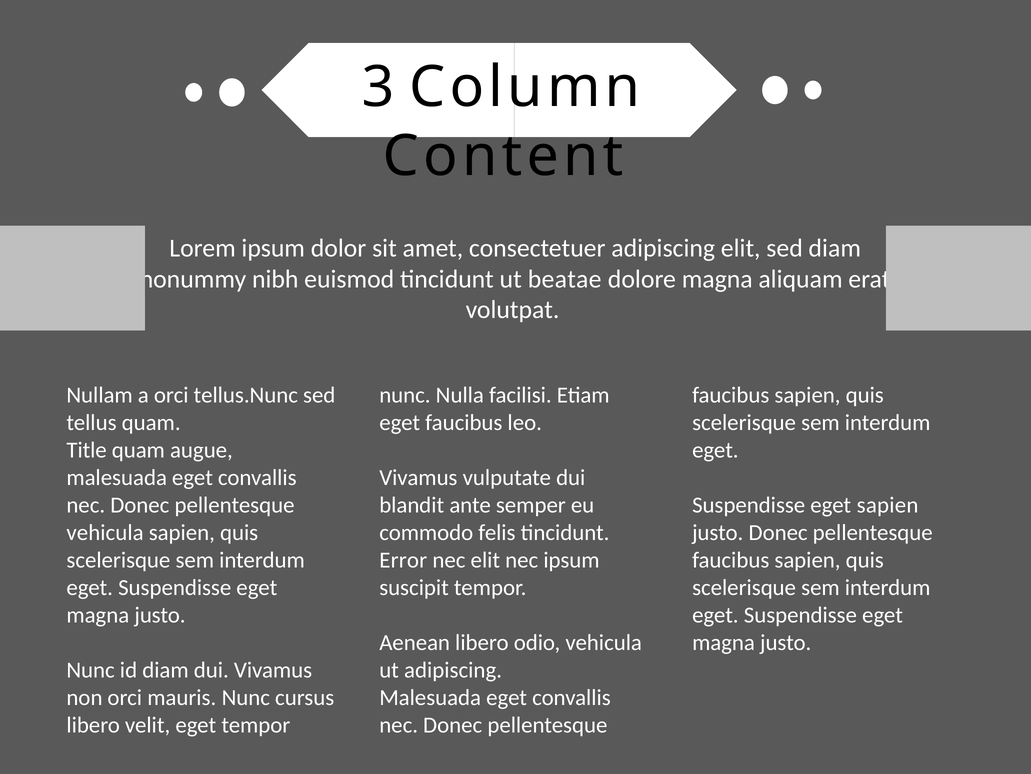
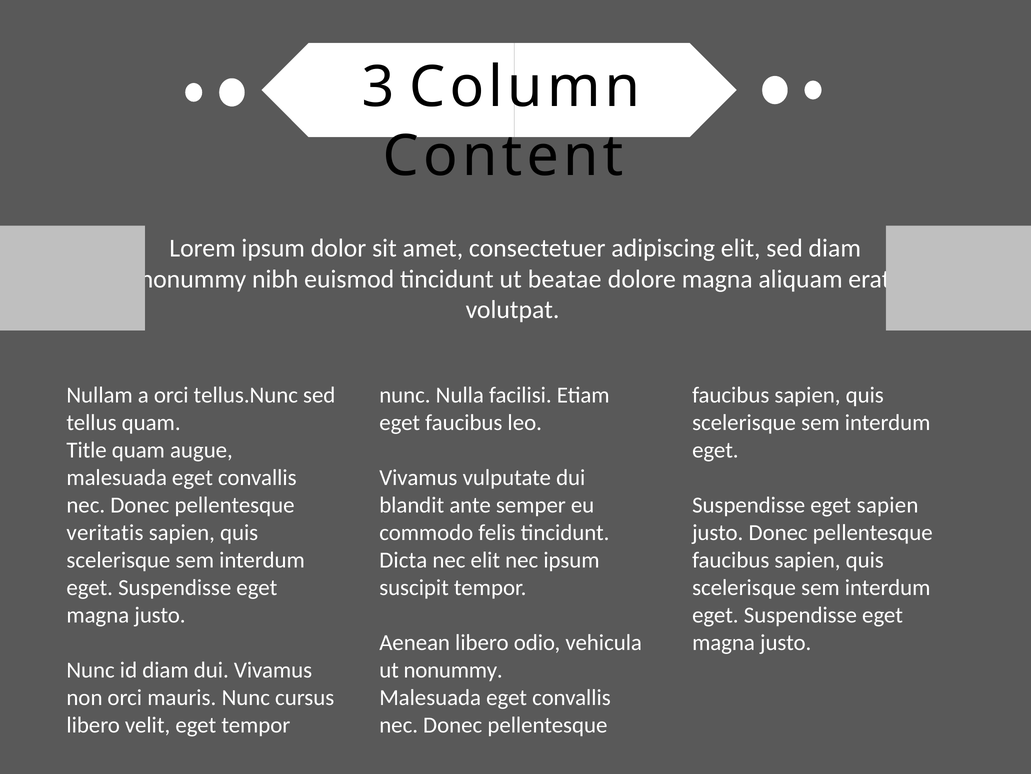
vehicula: vehicula -> veritatis (105, 532)
Error: Error -> Dicta (403, 560)
ut adipiscing: adipiscing -> nonummy (453, 670)
